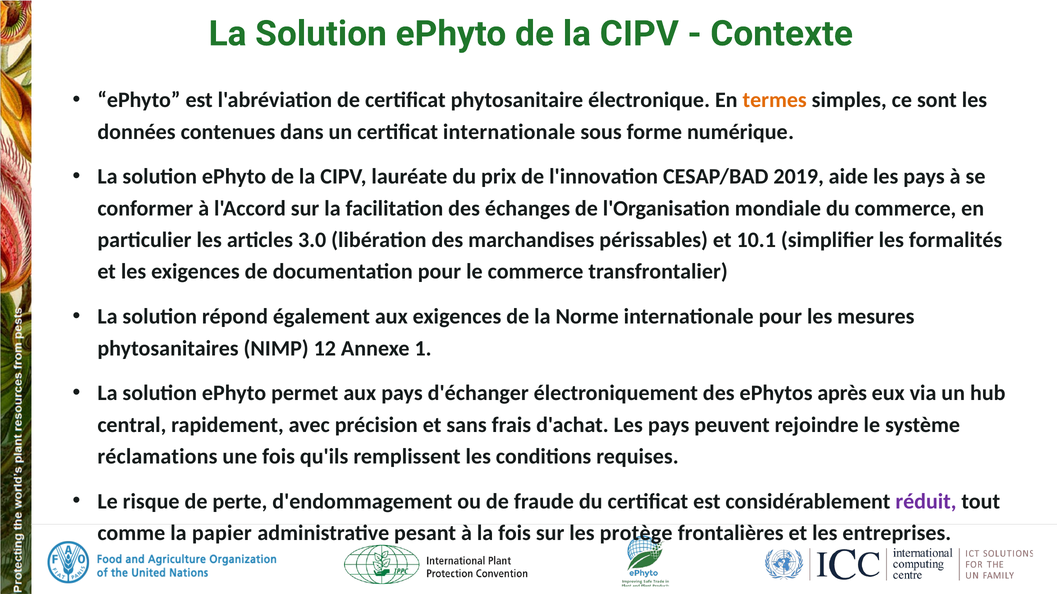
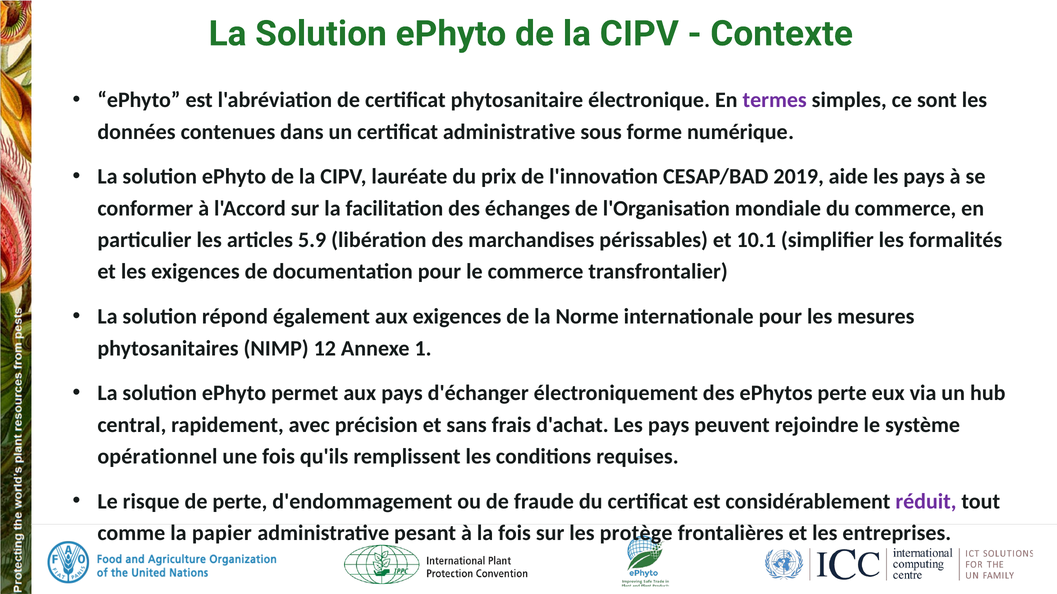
termes colour: orange -> purple (775, 100)
certificat internationale: internationale -> administrative (509, 132)
3.0: 3.0 -> 5.9 (312, 240)
ePhytos après: après -> perte (842, 394)
réclamations: réclamations -> opérationnel (157, 457)
